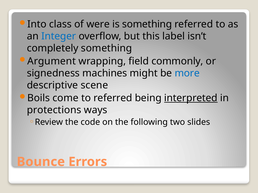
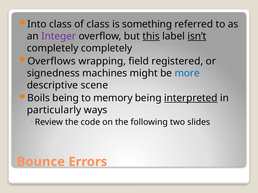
of were: were -> class (98, 24)
Integer colour: blue -> purple (59, 36)
this underline: none -> present (151, 36)
isn’t underline: none -> present (197, 36)
completely something: something -> completely (107, 48)
Argument: Argument -> Overflows (52, 61)
commonly: commonly -> registered (177, 61)
Boils come: come -> being (66, 98)
to referred: referred -> memory (113, 98)
protections: protections -> particularly (54, 110)
